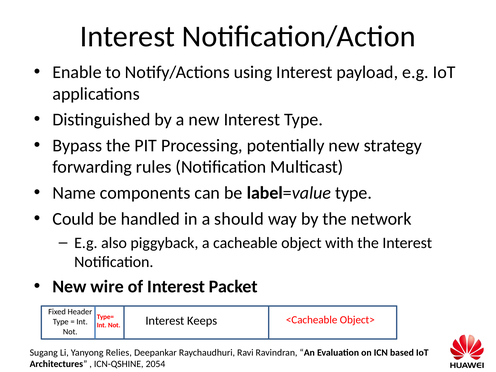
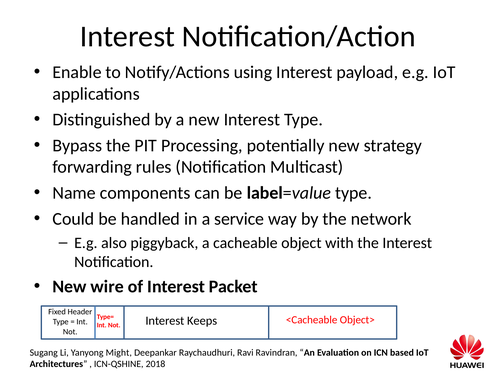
should: should -> service (239, 219)
Relies: Relies -> Might (119, 353)
2054: 2054 -> 2018 (155, 364)
